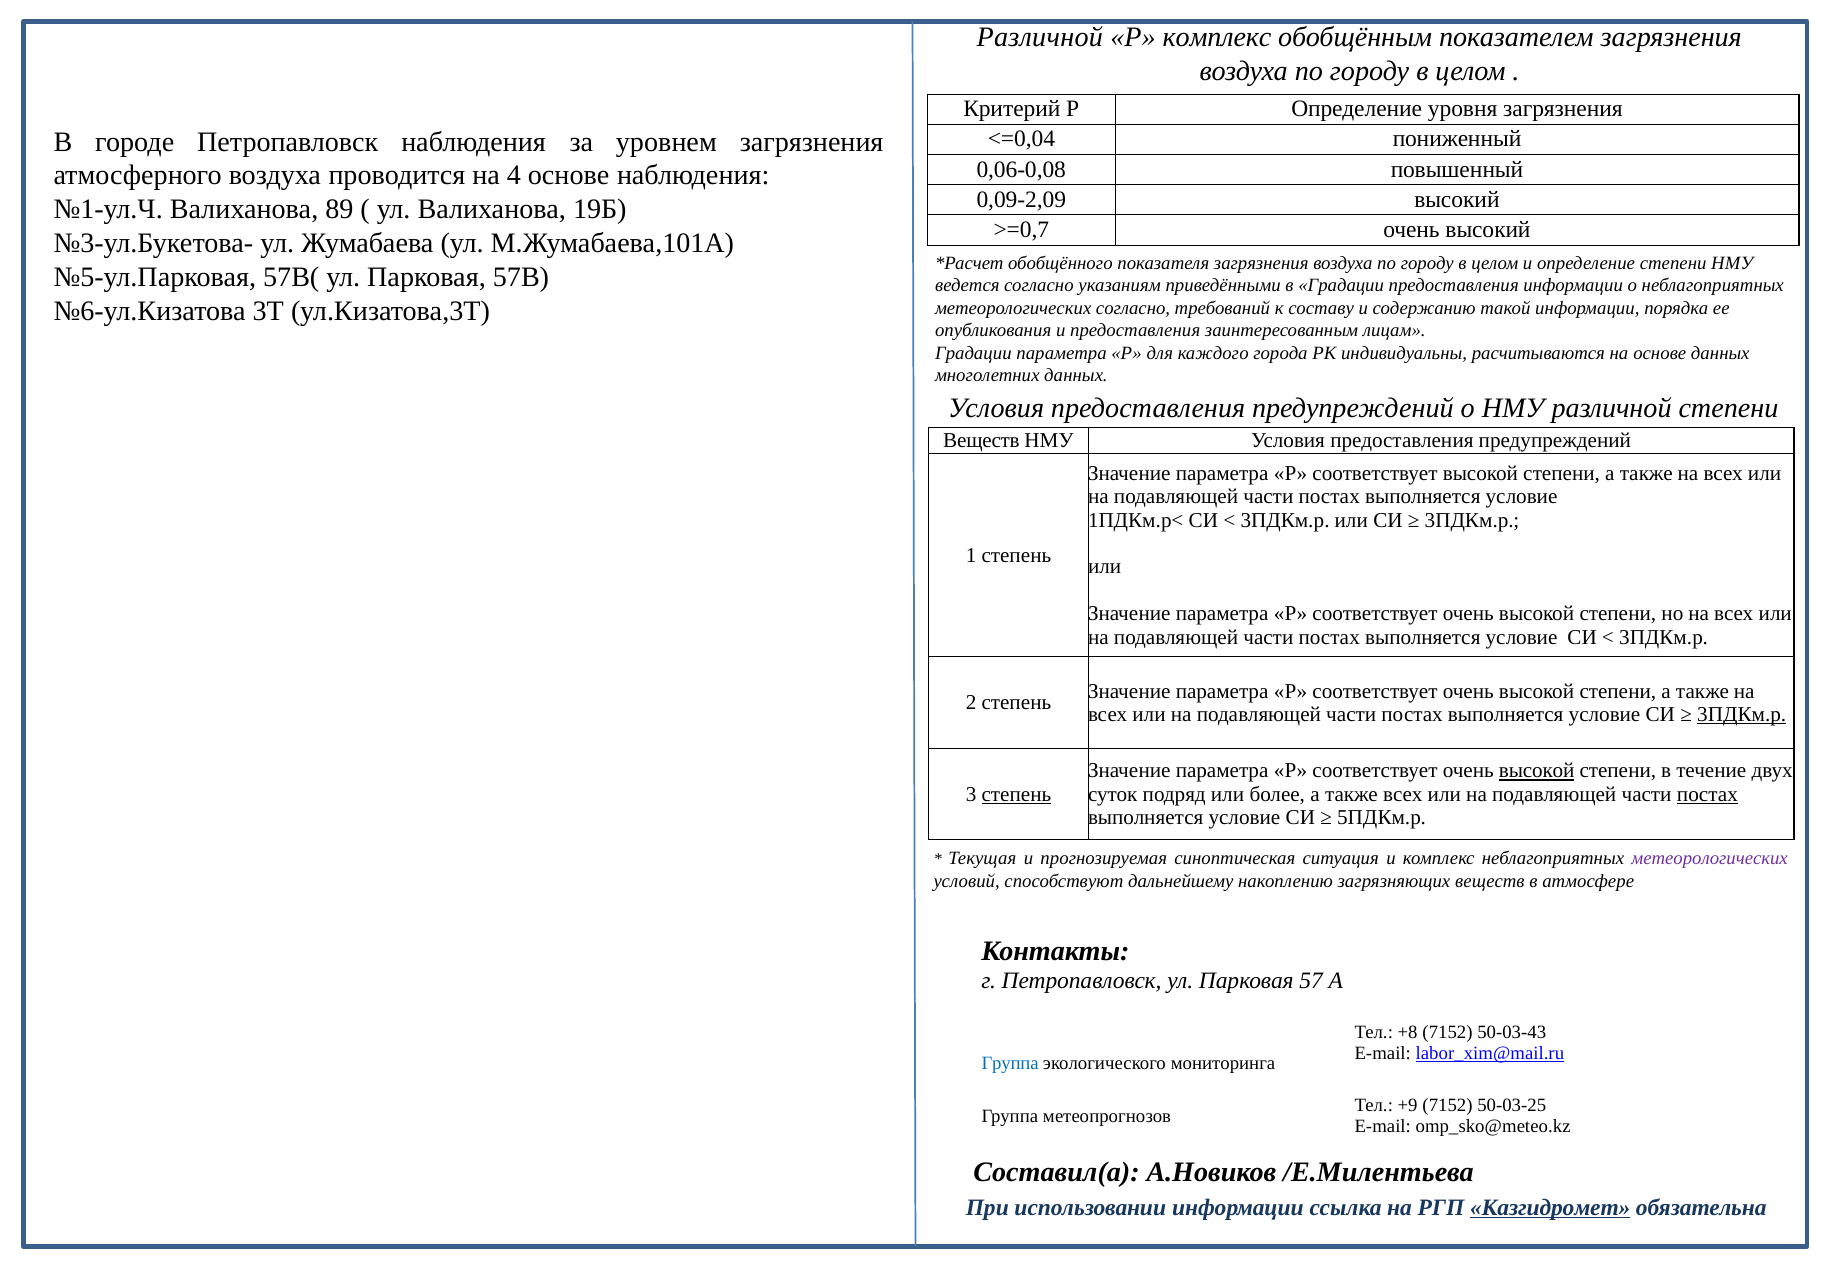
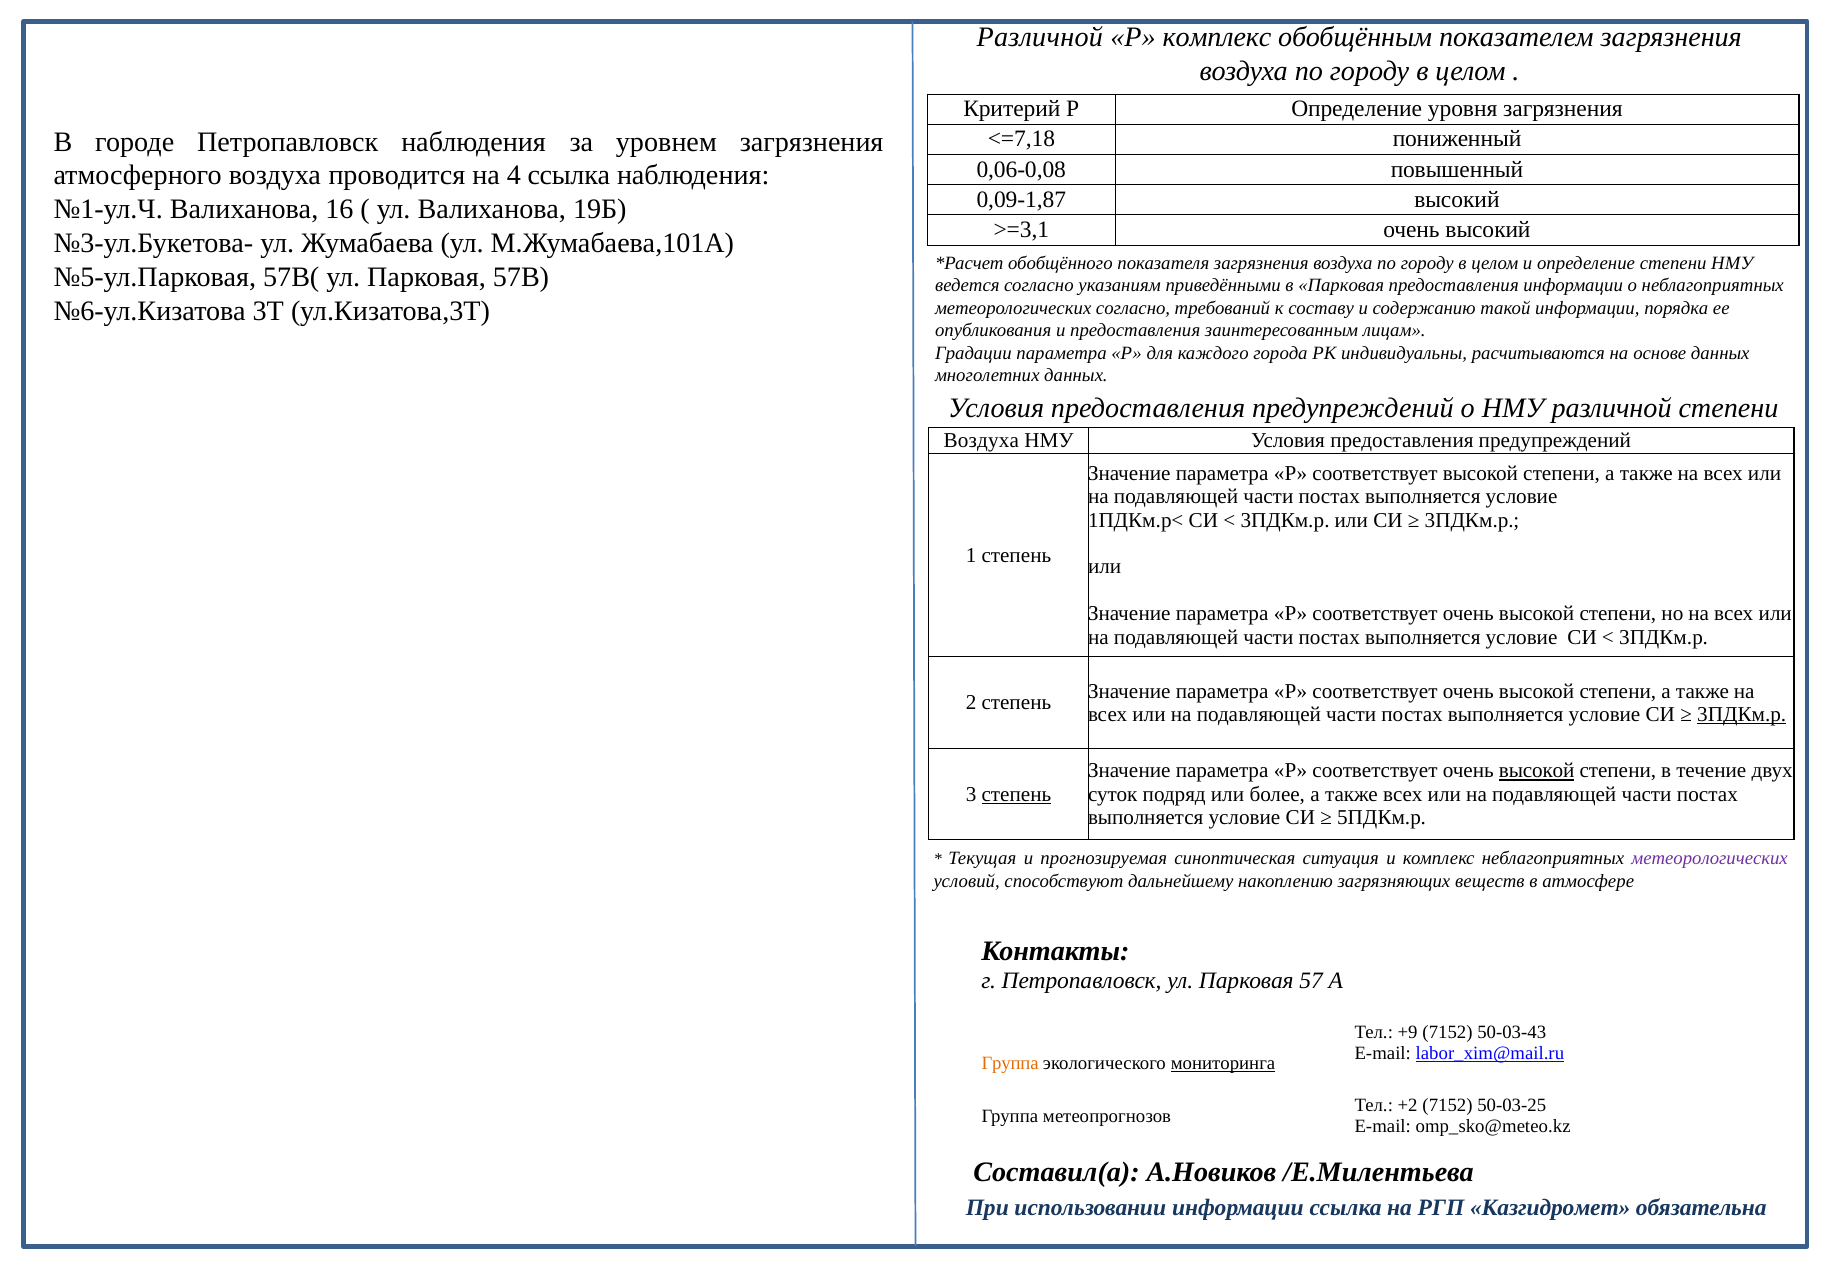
<=0,04: <=0,04 -> <=7,18 (1021, 139)
4 основе: основе -> ссылка (569, 176)
0,09-2,09: 0,09-2,09 -> 0,09-1,87 (1021, 200)
89: 89 -> 16 (339, 209)
>=0,7: >=0,7 -> >=3,1 (1021, 230)
в Градации: Градации -> Парковая (1341, 286)
Веществ: Веществ -> Воздуха (981, 441)
постах underline: present -> none (1707, 794)
+8: +8 -> +9 (1408, 1032)
Группа colour: blue -> orange (1010, 1063)
мониторинга underline: none -> present (1223, 1063)
+9: +9 -> +2 (1408, 1105)
Казгидромет underline: present -> none (1550, 1207)
